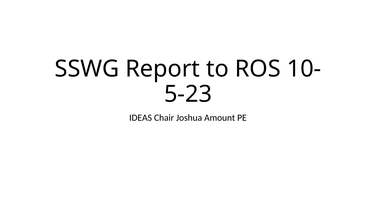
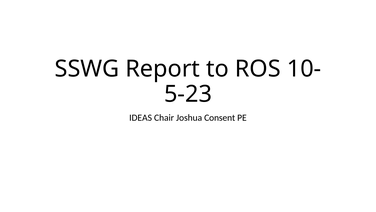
Amount: Amount -> Consent (220, 118)
